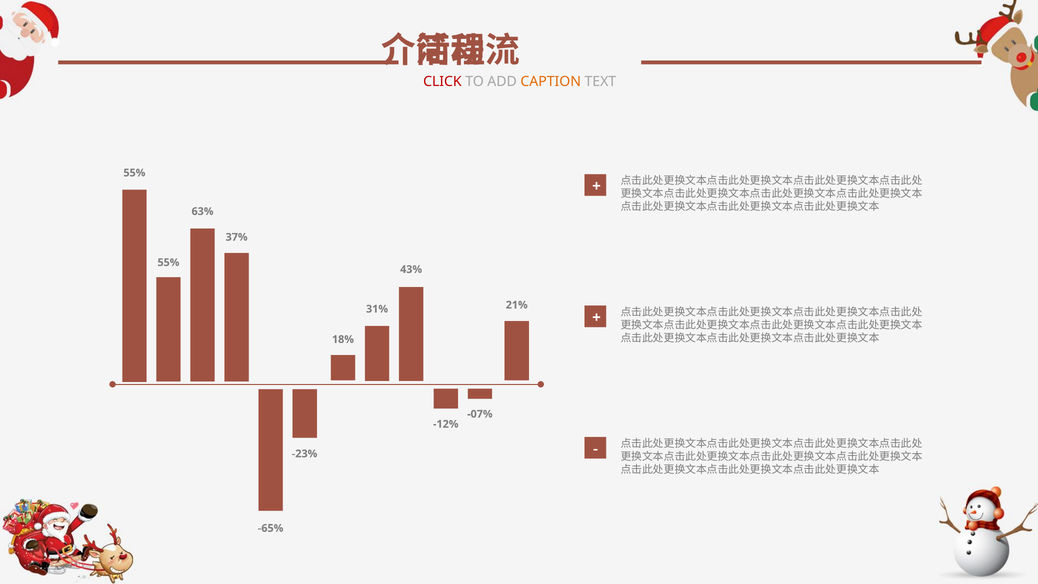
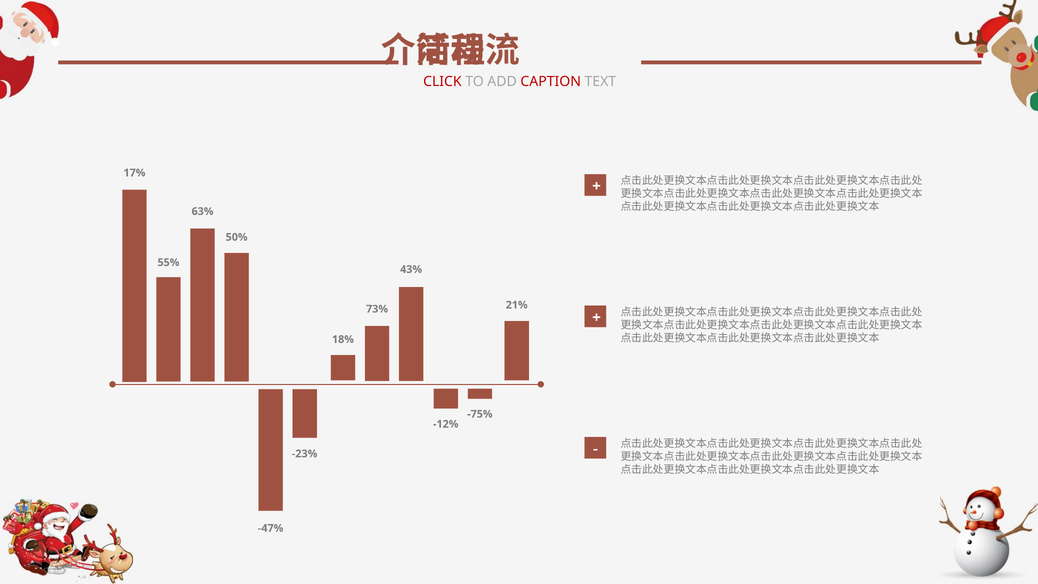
CAPTION colour: orange -> red (551, 82)
55%: 55% -> 17% (134, 173)
37%: 37% -> 50% (237, 237)
31%: 31% -> 73% (377, 309)
-07%: -07% -> -75% (480, 414)
-65%: -65% -> -47% (271, 528)
